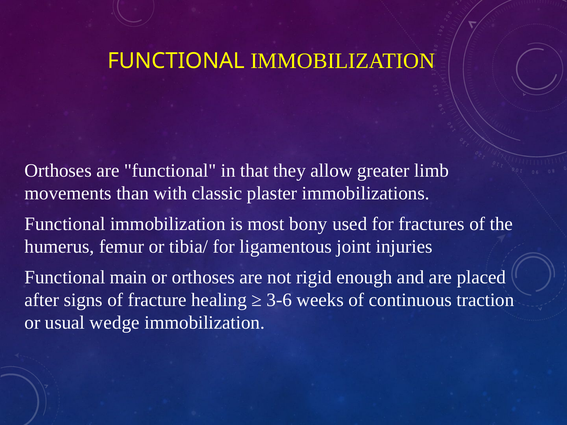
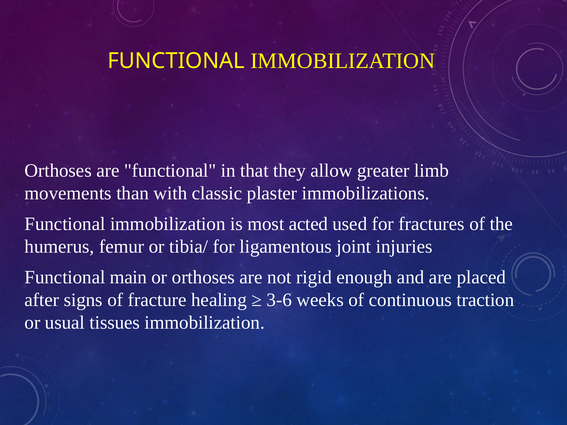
bony: bony -> acted (308, 224)
wedge: wedge -> tissues (115, 323)
